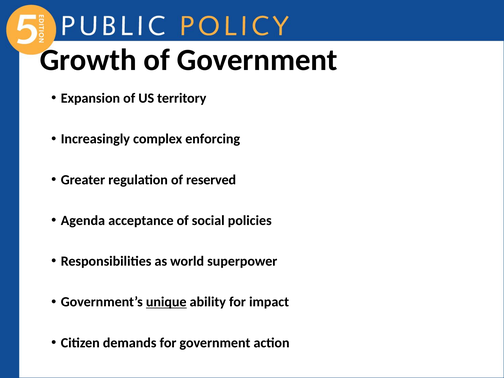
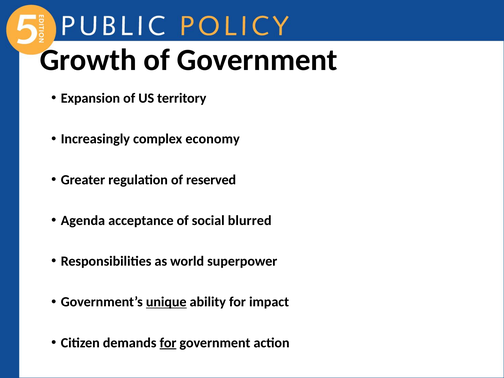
enforcing: enforcing -> economy (213, 139)
policies: policies -> blurred (250, 220)
for underline: none -> present (168, 343)
